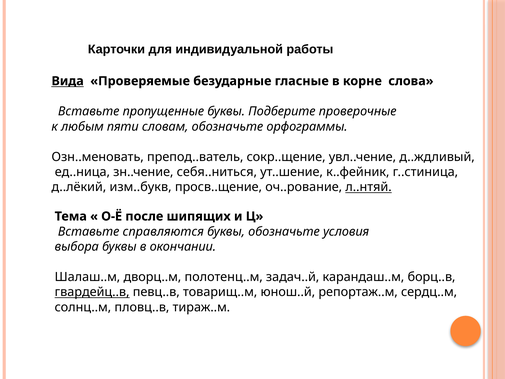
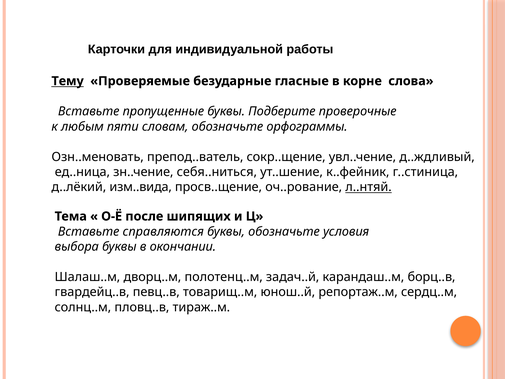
Вида: Вида -> Тему (68, 81)
изм..букв: изм..букв -> изм..вида (141, 187)
гвардейц..в underline: present -> none (92, 292)
